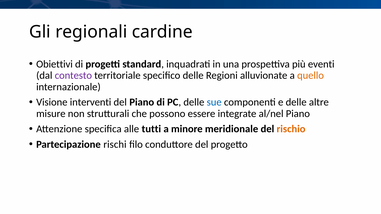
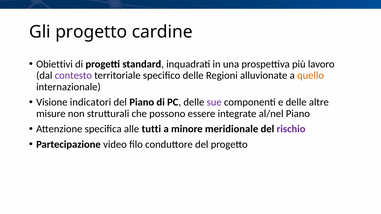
Gli regionali: regionali -> progetto (91, 32)
eventi: eventi -> lavoro (321, 64)
interventi: interventi -> indicatori (91, 102)
sue colour: blue -> purple (214, 102)
rischio colour: orange -> purple (291, 129)
rischi: rischi -> video (115, 145)
